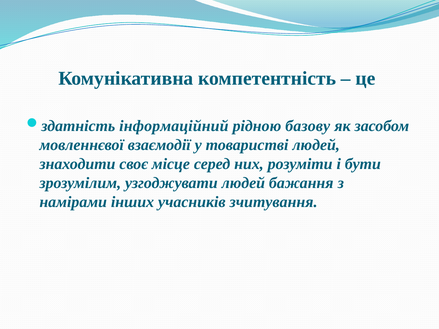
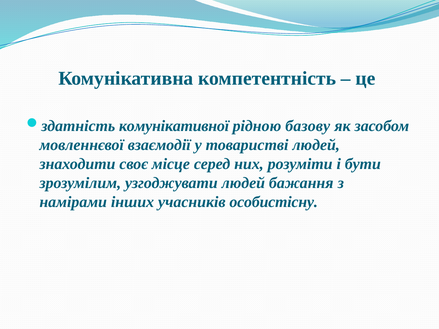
інформаційний: інформаційний -> комунікативної (174, 126)
зчитування: зчитування -> особистісну (274, 202)
